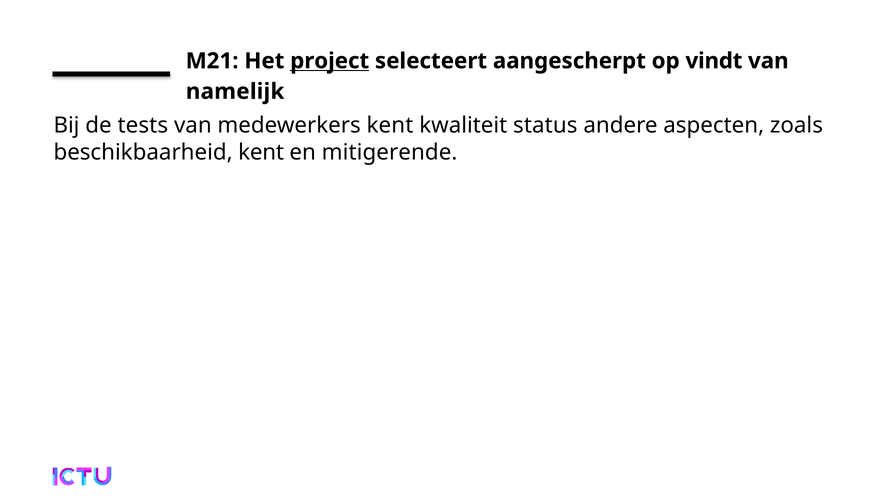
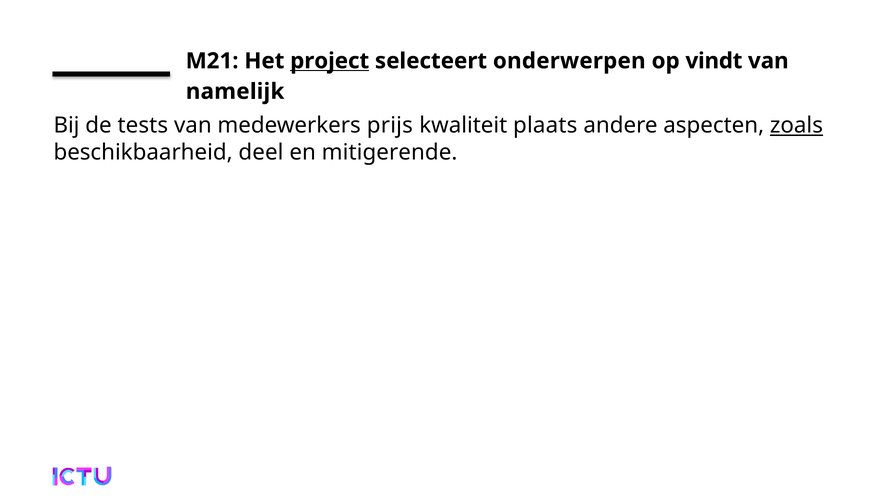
aangescherpt: aangescherpt -> onderwerpen (569, 61)
medewerkers kent: kent -> prijs (390, 126)
status: status -> plaats (545, 126)
zoals underline: none -> present (796, 126)
beschikbaarheid kent: kent -> deel (261, 152)
